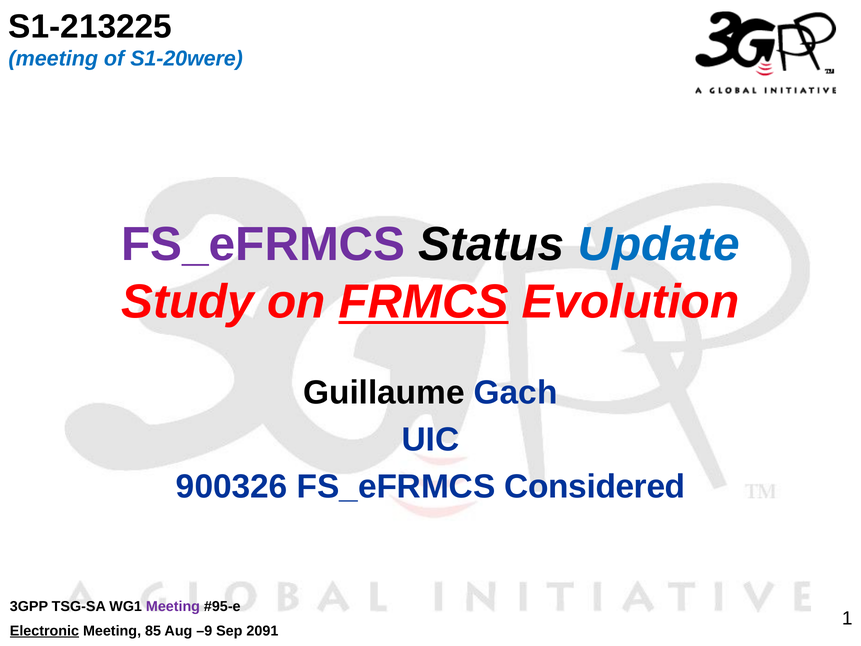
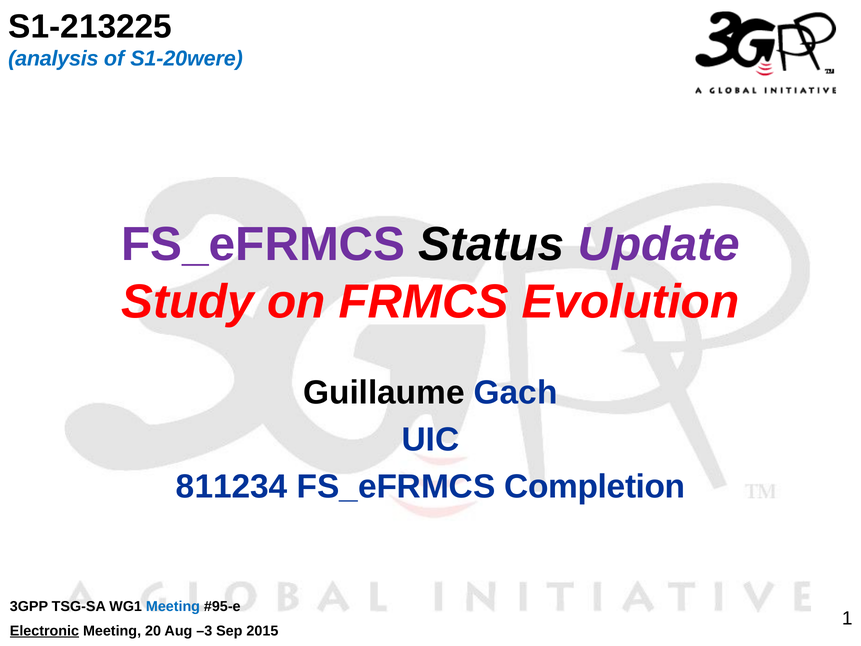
meeting: meeting -> analysis (53, 59)
Update colour: blue -> purple (659, 244)
FRMCS underline: present -> none (424, 302)
900326: 900326 -> 811234 (232, 486)
Considered: Considered -> Completion (595, 486)
Meeting colour: purple -> blue (173, 606)
85: 85 -> 20 (153, 631)
–9: –9 -> –3 (204, 631)
2091: 2091 -> 2015 (262, 631)
